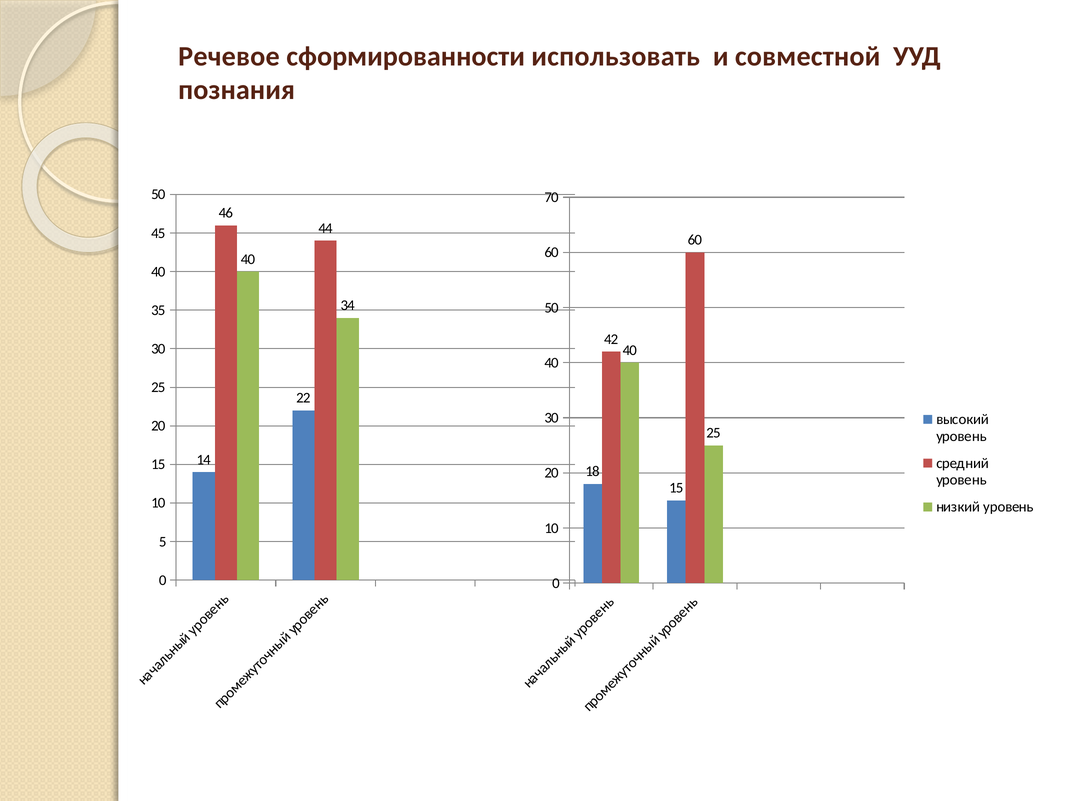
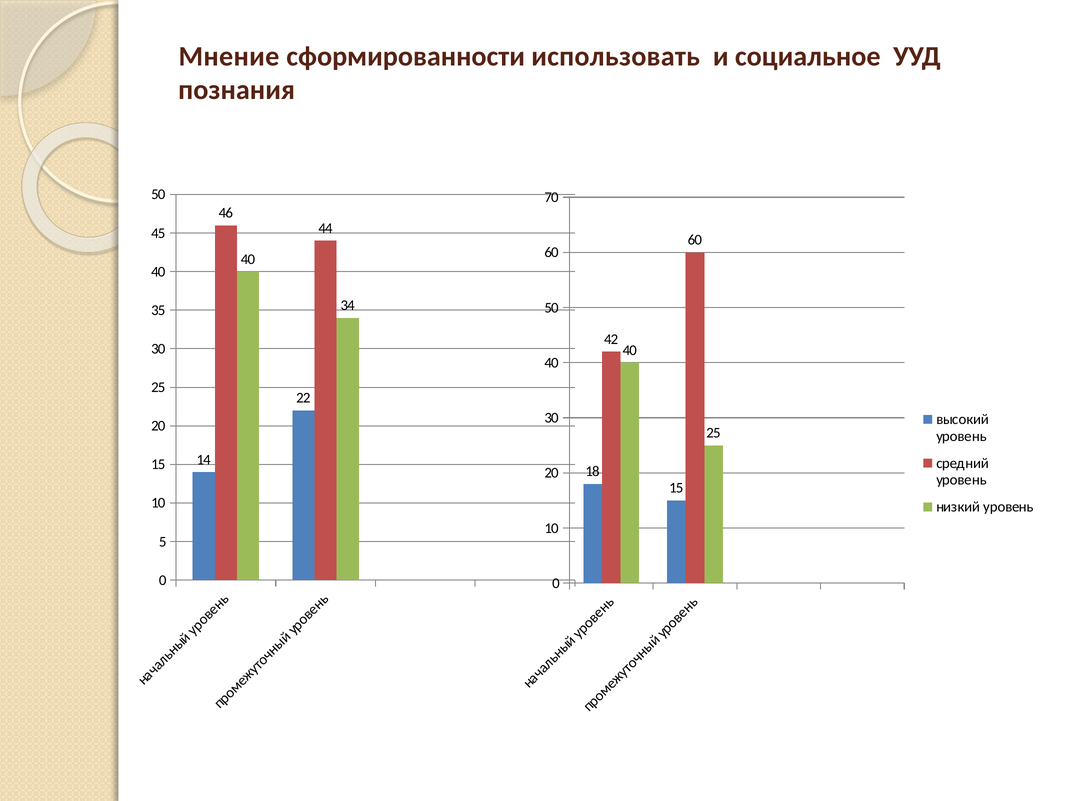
Речевое: Речевое -> Мнение (229, 56)
совместной: совместной -> социальное (808, 56)
